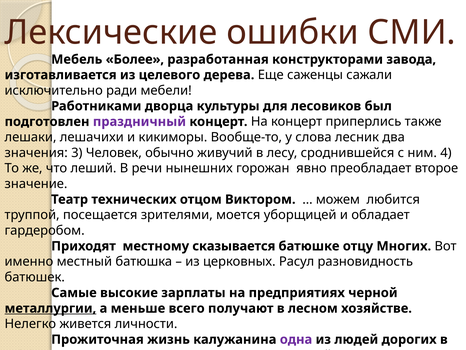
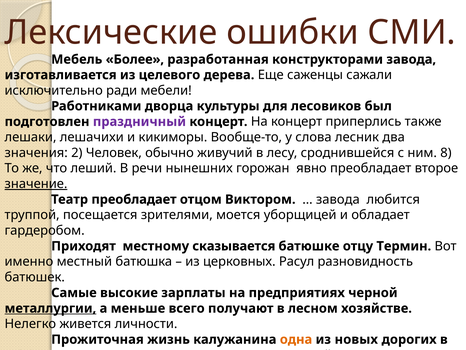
значения 3: 3 -> 2 (77, 153)
4: 4 -> 8 (446, 153)
значение underline: none -> present (36, 184)
Театр технических: технических -> преобладает (134, 199)
можем: можем -> завода (338, 199)
Многих: Многих -> Термин (404, 246)
одна colour: purple -> orange (296, 339)
людей: людей -> новых (356, 339)
